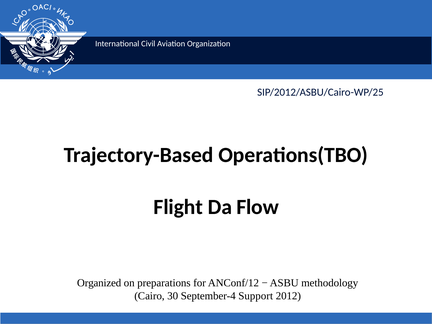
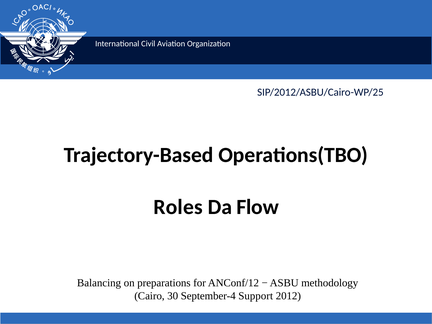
Flight: Flight -> Roles (178, 207)
Organized: Organized -> Balancing (99, 283)
